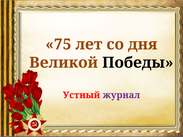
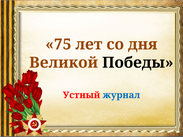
журнал colour: purple -> blue (121, 95)
